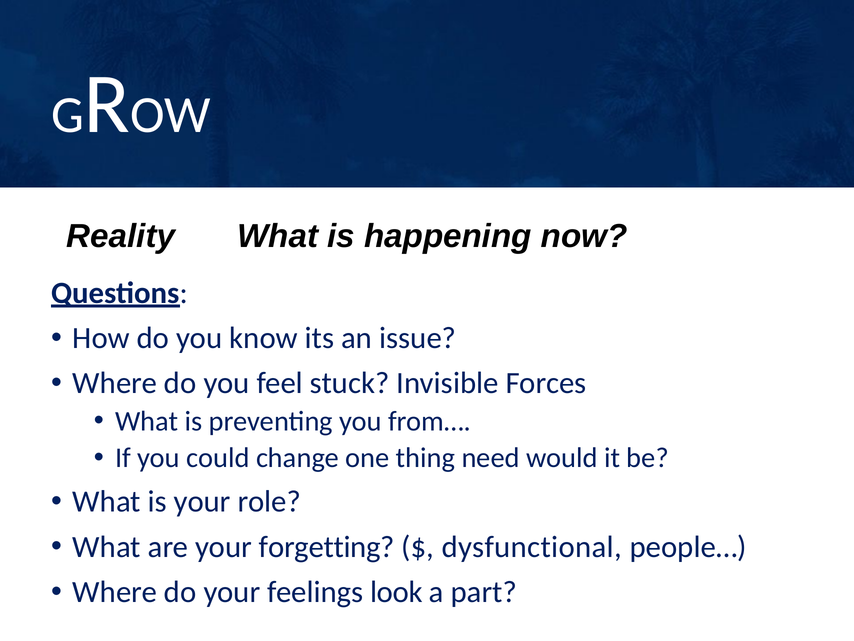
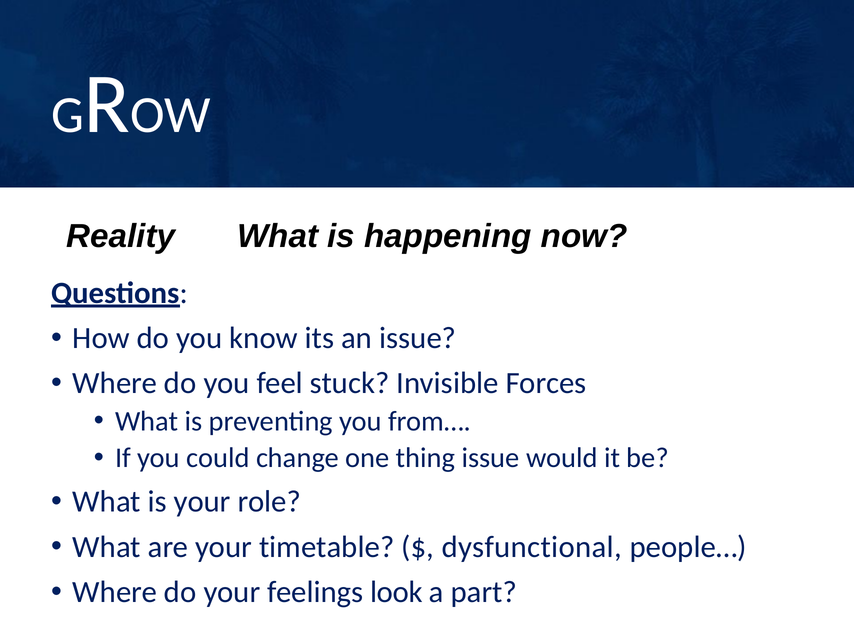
thing need: need -> issue (491, 458)
forgetting: forgetting -> timetable (327, 547)
